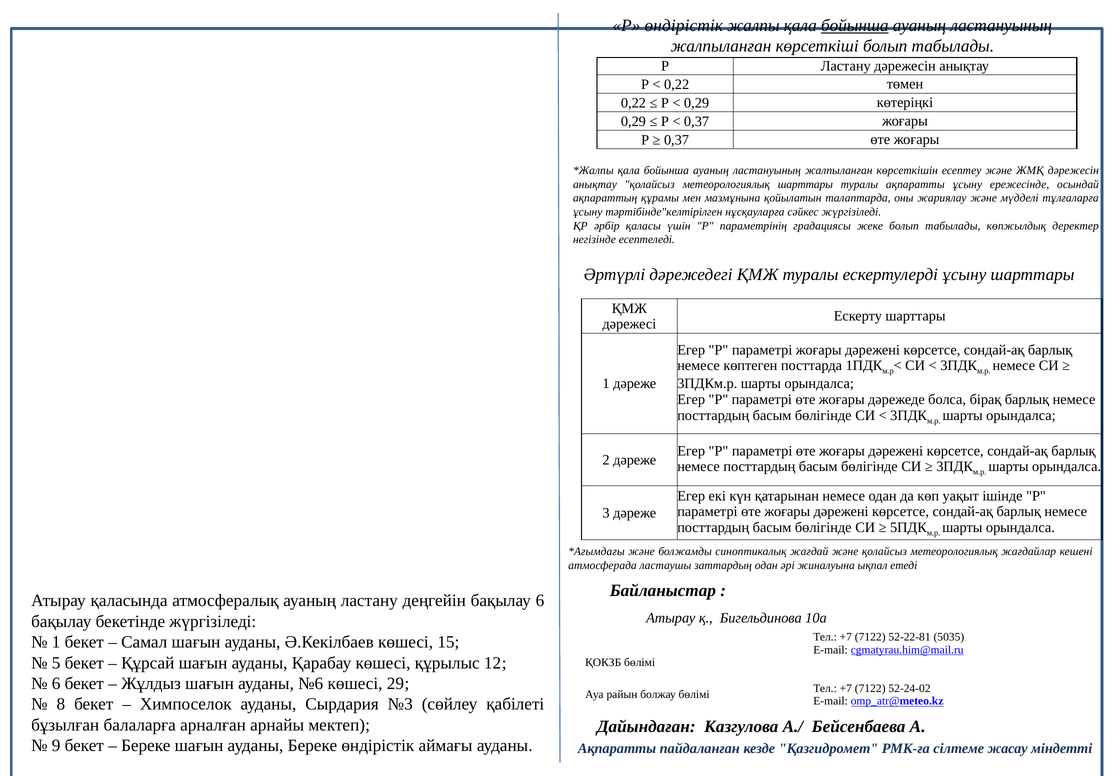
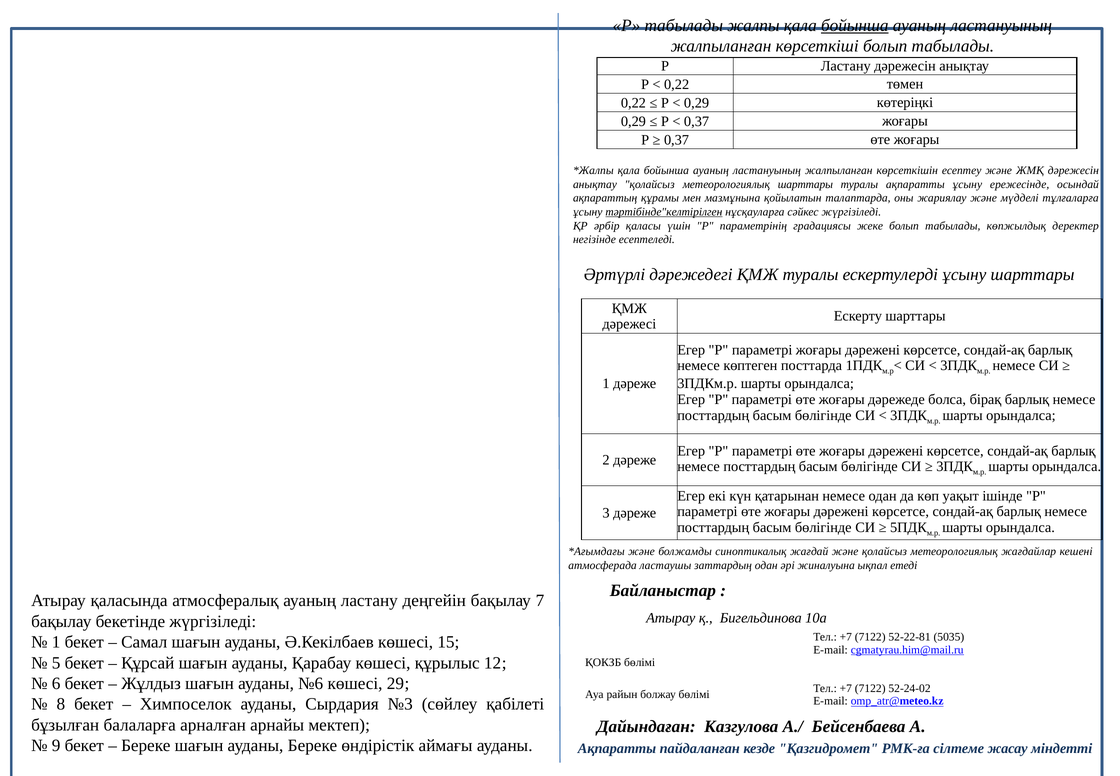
Р өндірістік: өндірістік -> табылады (684, 25)
тәртібінде"келтірілген underline: none -> present (664, 212)
бақылау 6: 6 -> 7 (540, 600)
